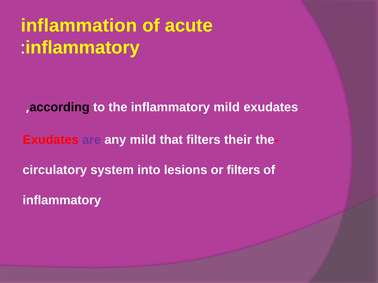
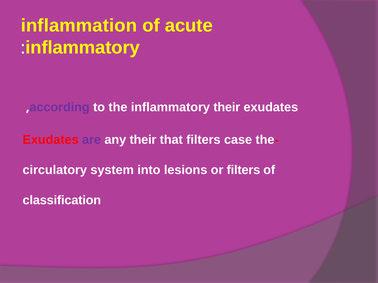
according colour: black -> purple (60, 107)
inflammatory mild: mild -> their (227, 107)
any mild: mild -> their (143, 140)
their: their -> case (238, 140)
inflammatory: inflammatory -> classification (62, 201)
